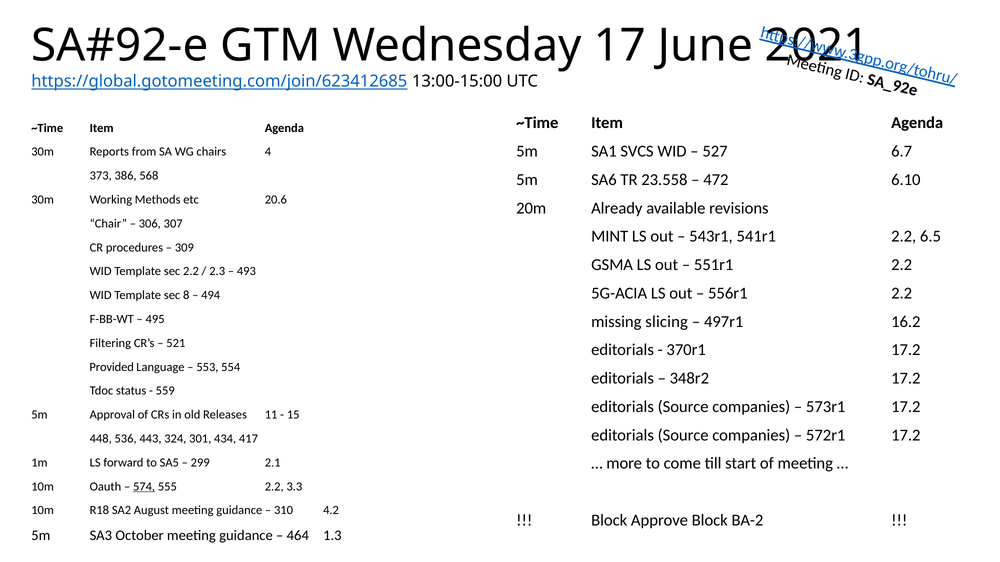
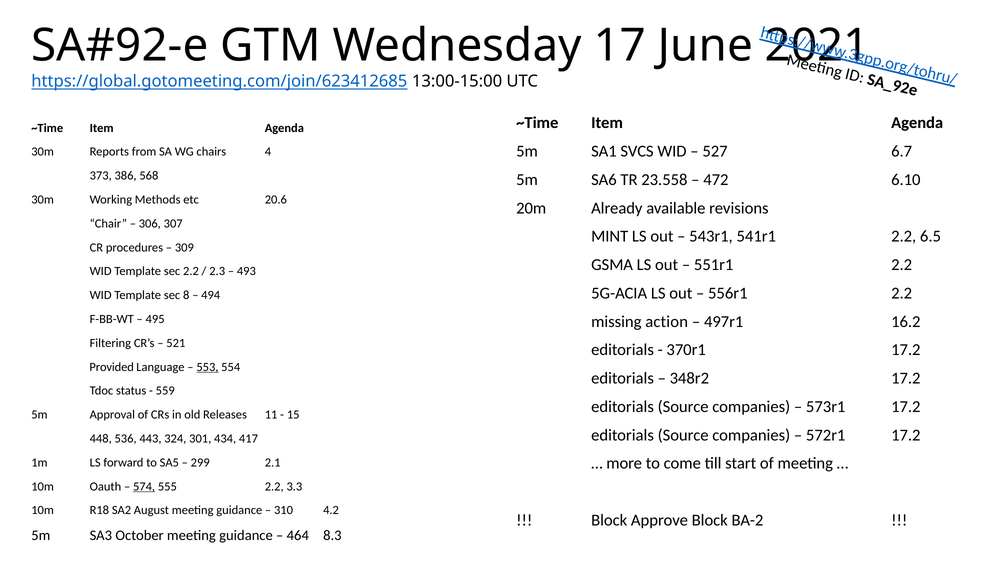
slicing: slicing -> action (667, 322)
553 underline: none -> present (207, 367)
1.3: 1.3 -> 8.3 (332, 536)
